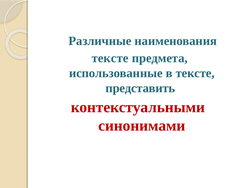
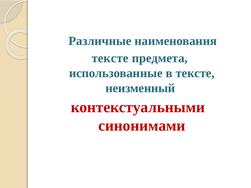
представить: представить -> неизменный (140, 88)
